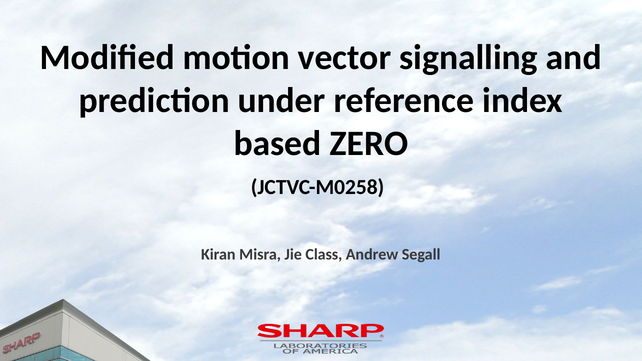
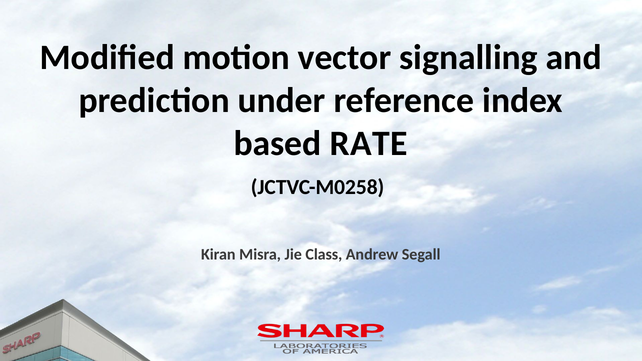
ZERO: ZERO -> RATE (369, 143)
